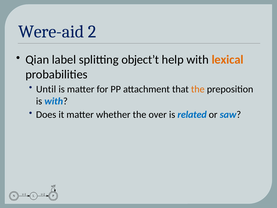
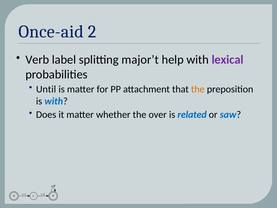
Were-aid: Were-aid -> Once-aid (51, 32)
Qian: Qian -> Verb (37, 59)
object’t: object’t -> major’t (140, 59)
lexical colour: orange -> purple (228, 59)
